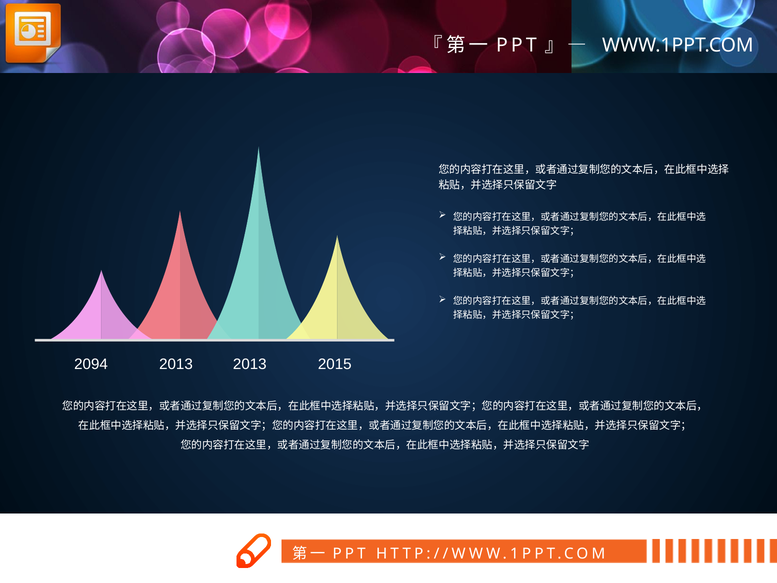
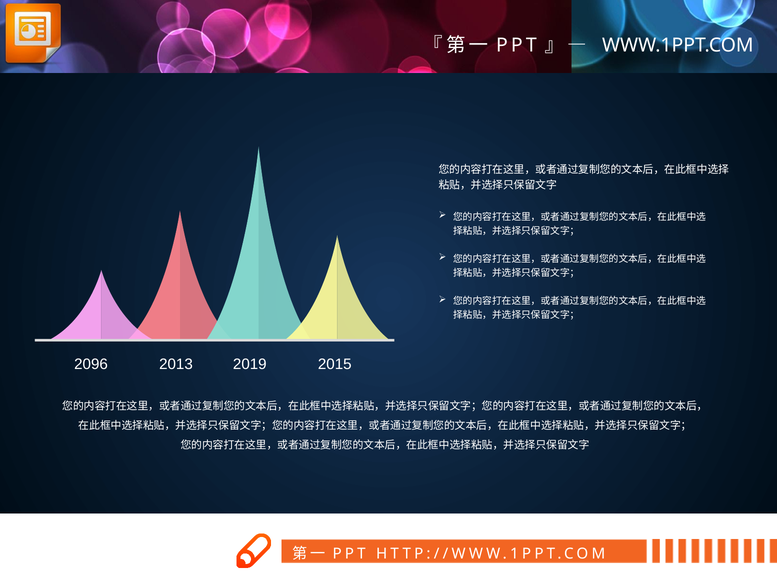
2094: 2094 -> 2096 (91, 364)
2013 2013: 2013 -> 2019 (250, 364)
